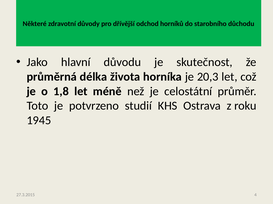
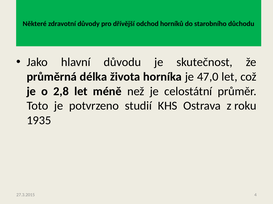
20,3: 20,3 -> 47,0 (208, 77)
1,8: 1,8 -> 2,8 (61, 92)
1945: 1945 -> 1935 (39, 121)
